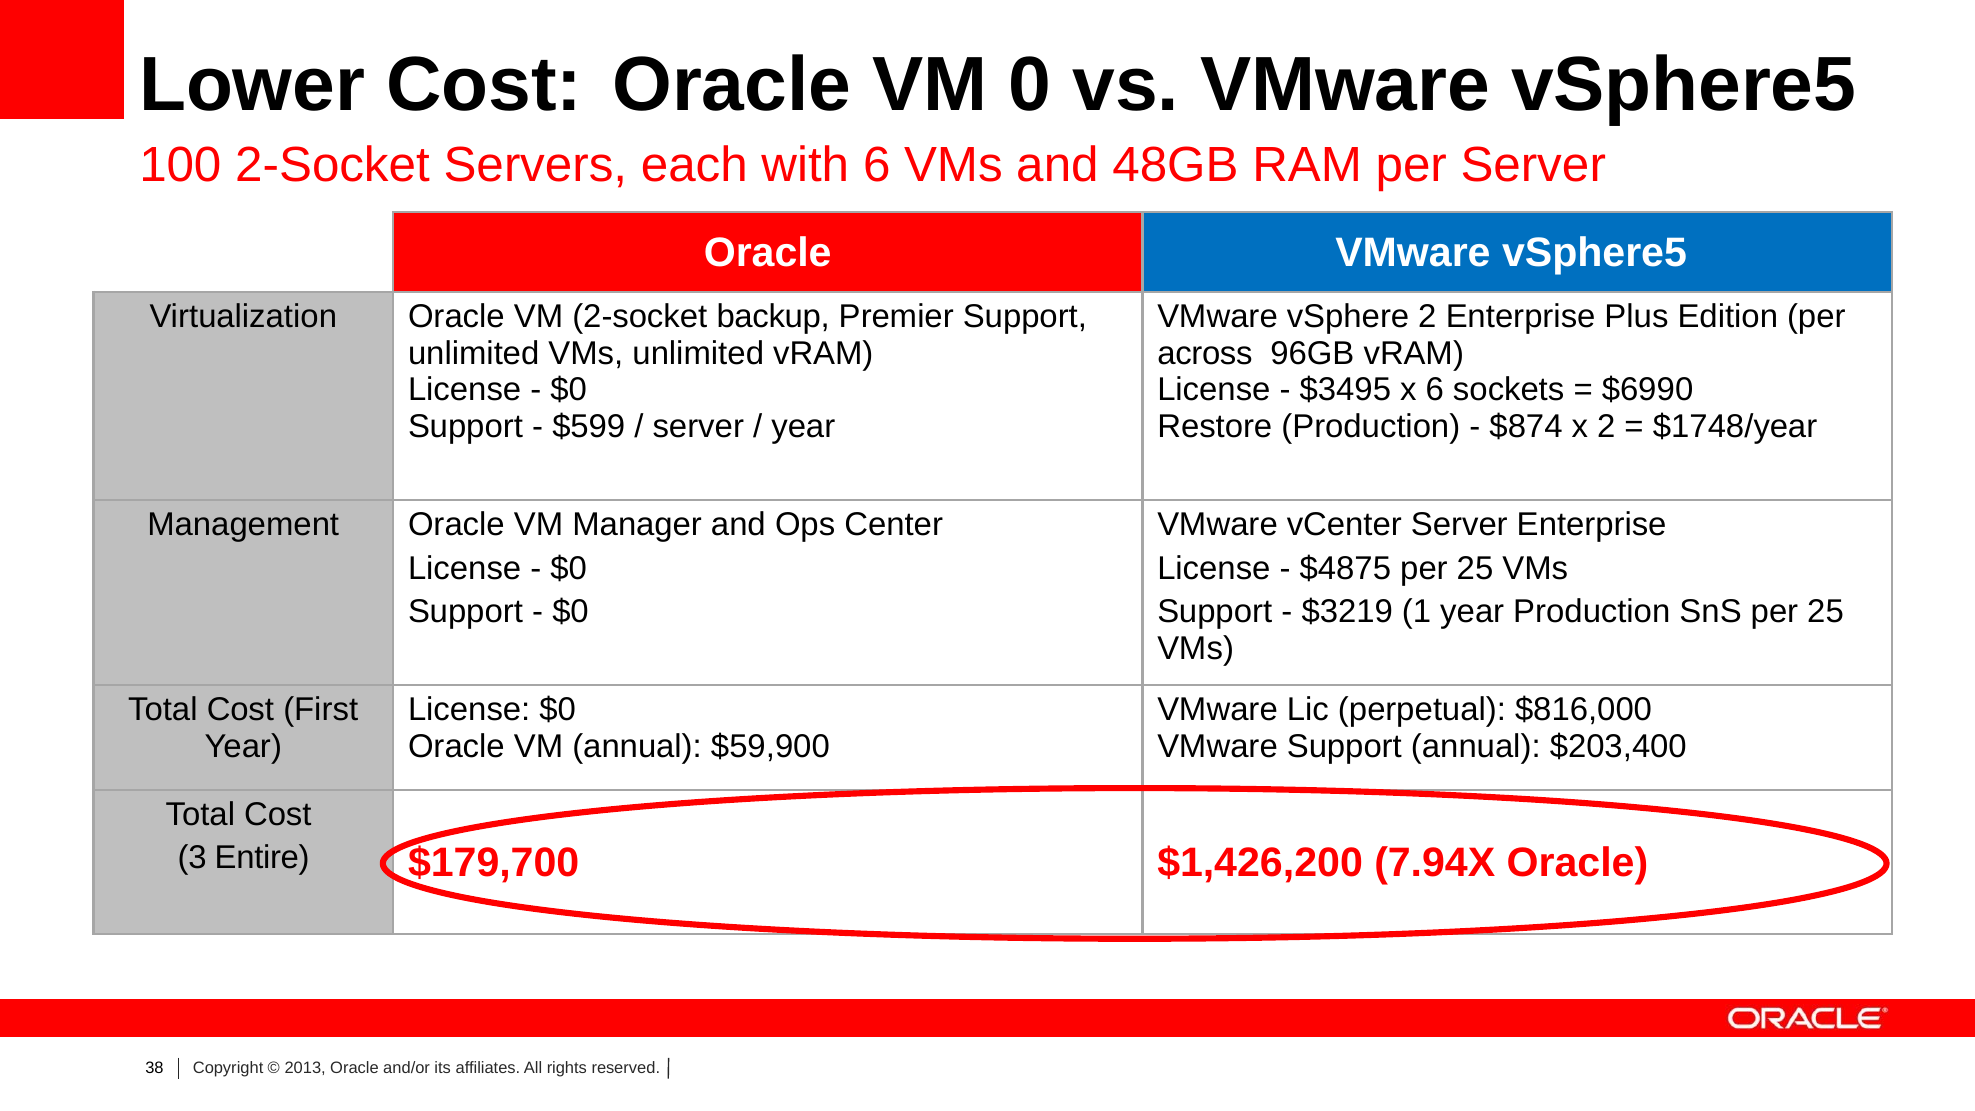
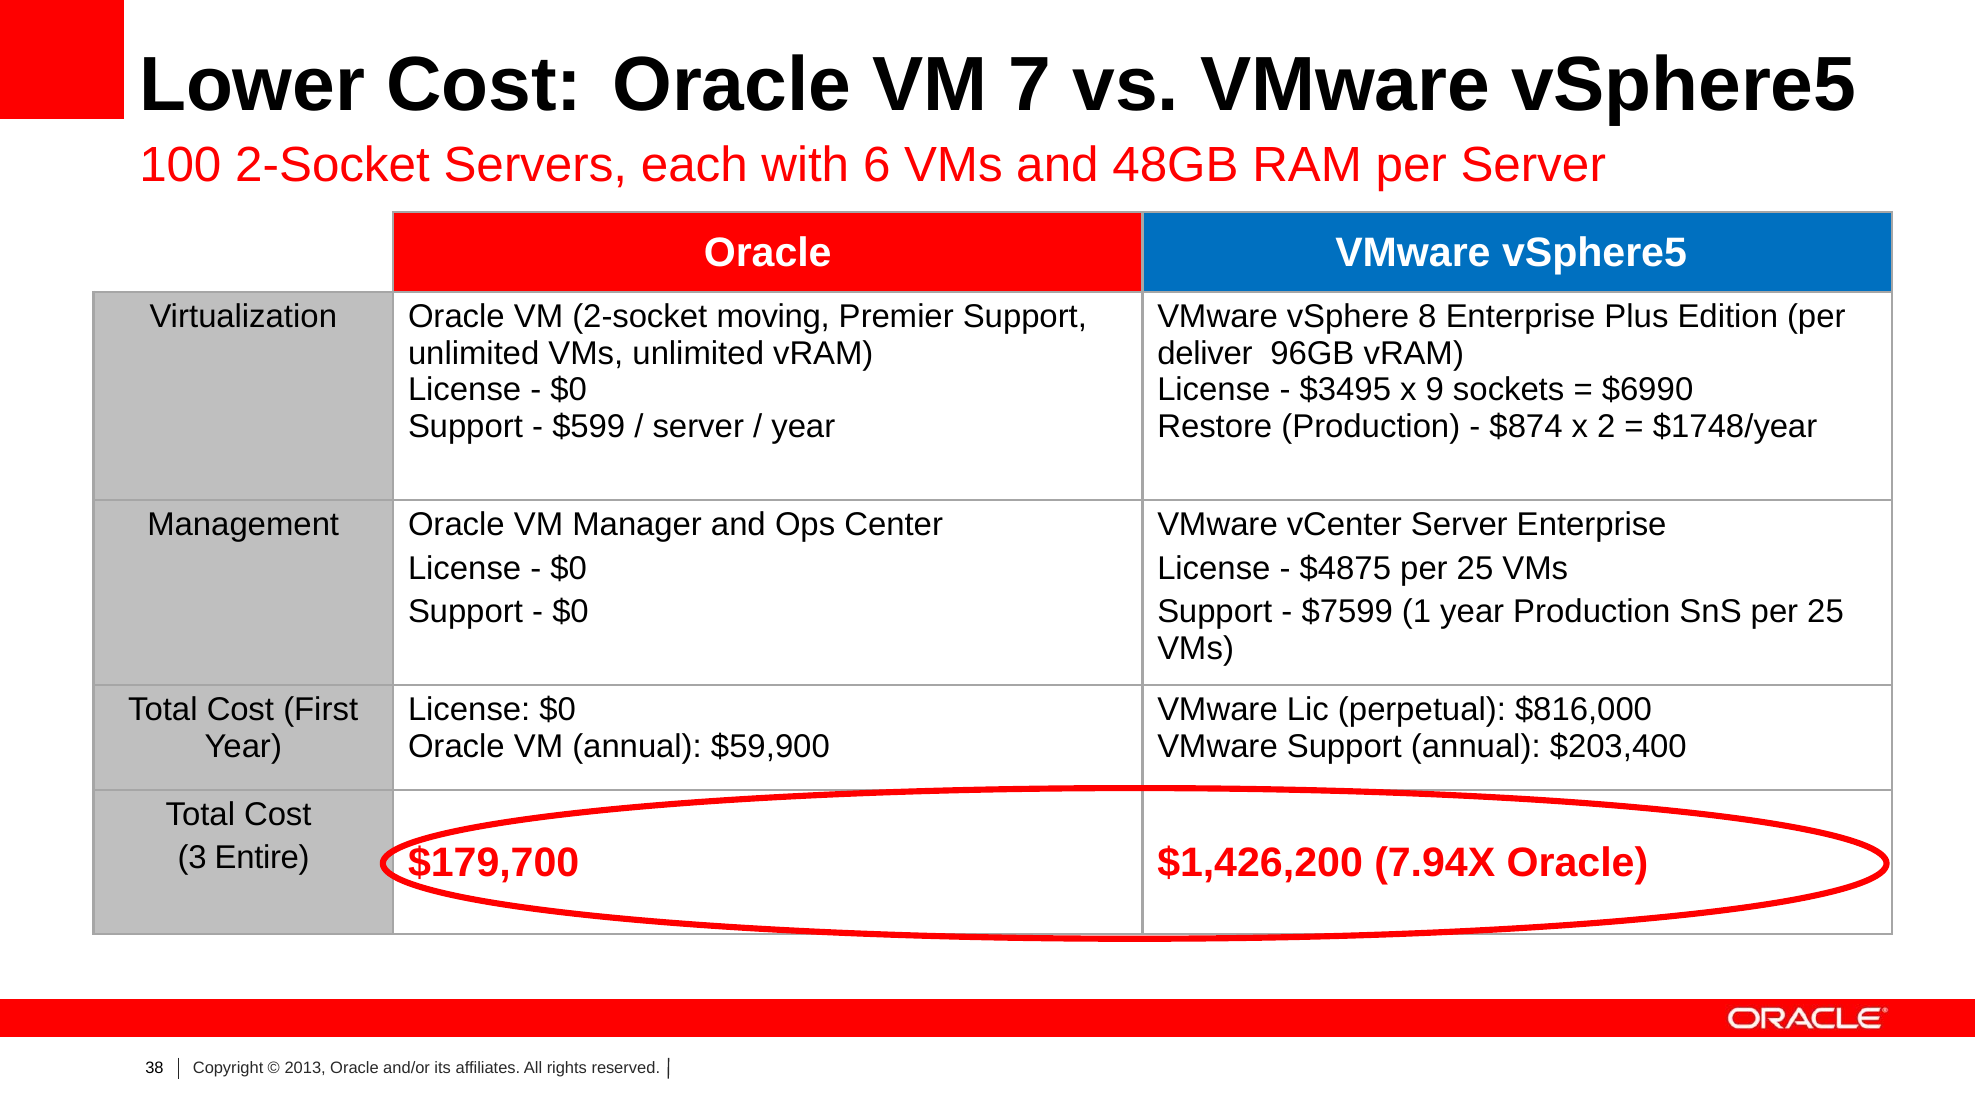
0: 0 -> 7 (1030, 85)
backup: backup -> moving (773, 316)
vSphere 2: 2 -> 8 (1427, 316)
across: across -> deliver (1205, 353)
x 6: 6 -> 9 (1435, 390)
$3219: $3219 -> $7599 (1347, 612)
